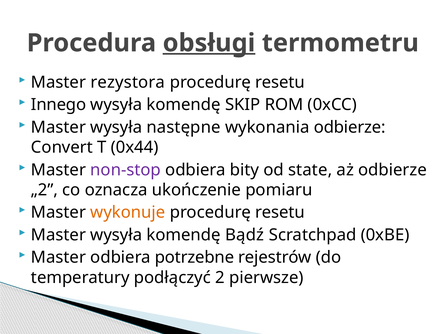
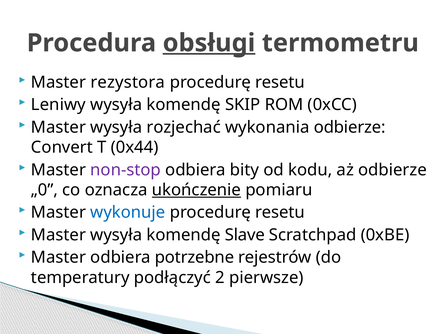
Innego: Innego -> Leniwy (58, 105)
następne: następne -> rozjechać (184, 127)
state: state -> kodu (310, 170)
„2: „2 -> „0 (44, 190)
ukończenie underline: none -> present (196, 190)
wykonuje colour: orange -> blue (128, 213)
Bądź: Bądź -> Slave (245, 235)
